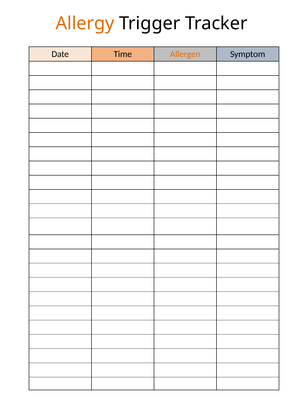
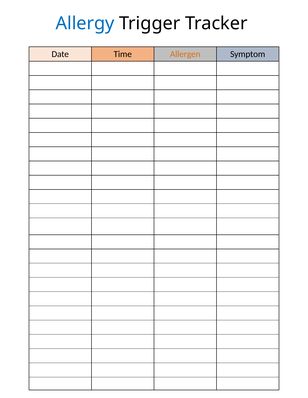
Allergy colour: orange -> blue (85, 23)
